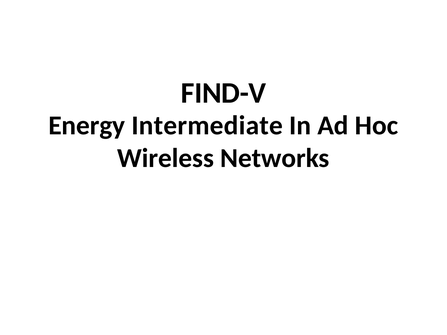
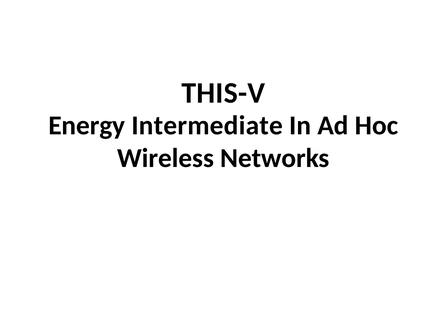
FIND-V: FIND-V -> THIS-V (223, 93)
